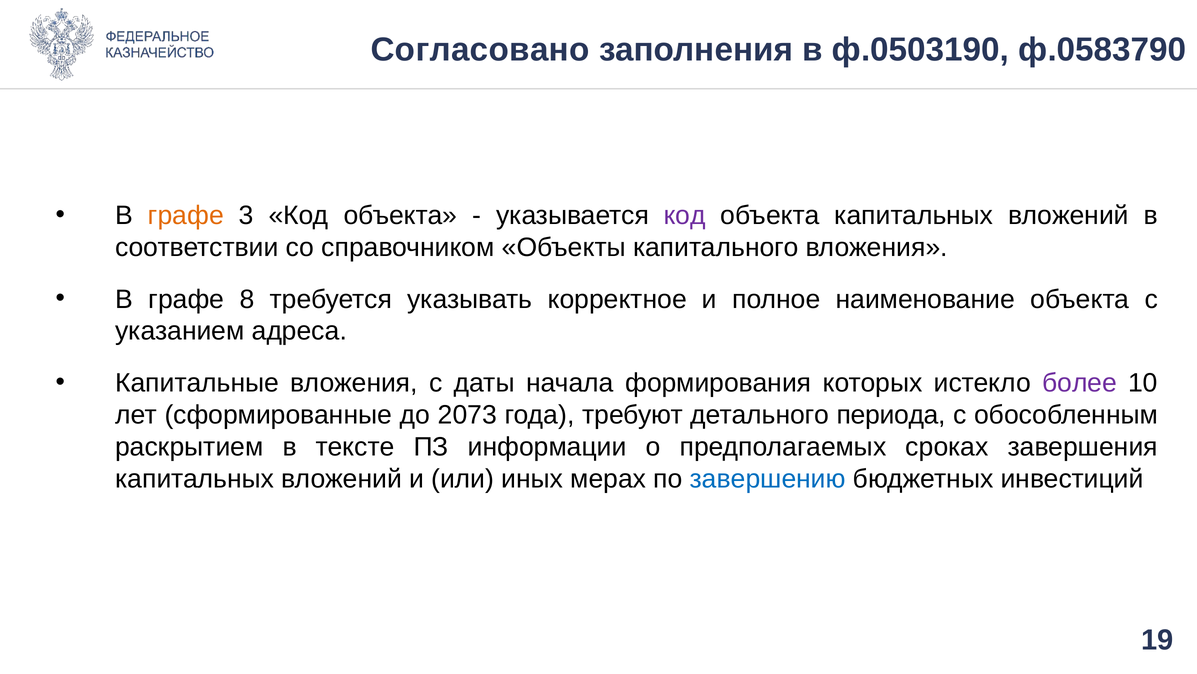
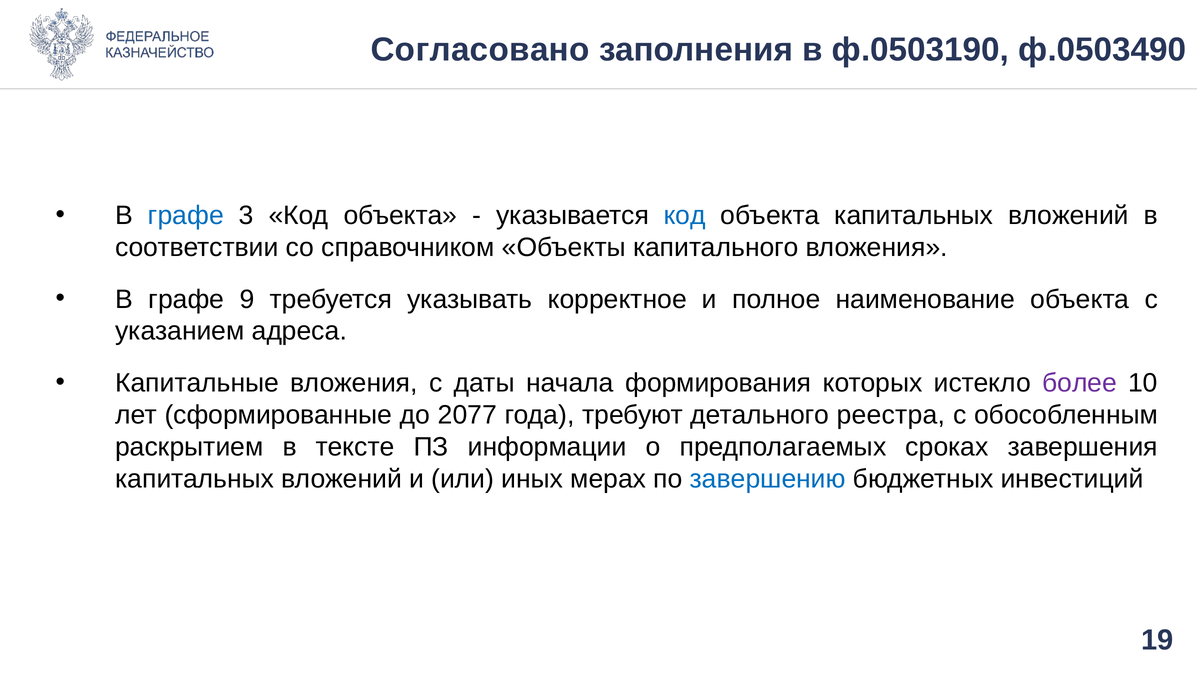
ф.0583790: ф.0583790 -> ф.0503490 (1102, 50)
графе colour: orange -> blue (186, 215)
код colour: purple -> blue (685, 215)
8: 8 -> 9 (247, 299)
2073: 2073 -> 2077 (467, 415)
периода: периода -> реестра (891, 415)
